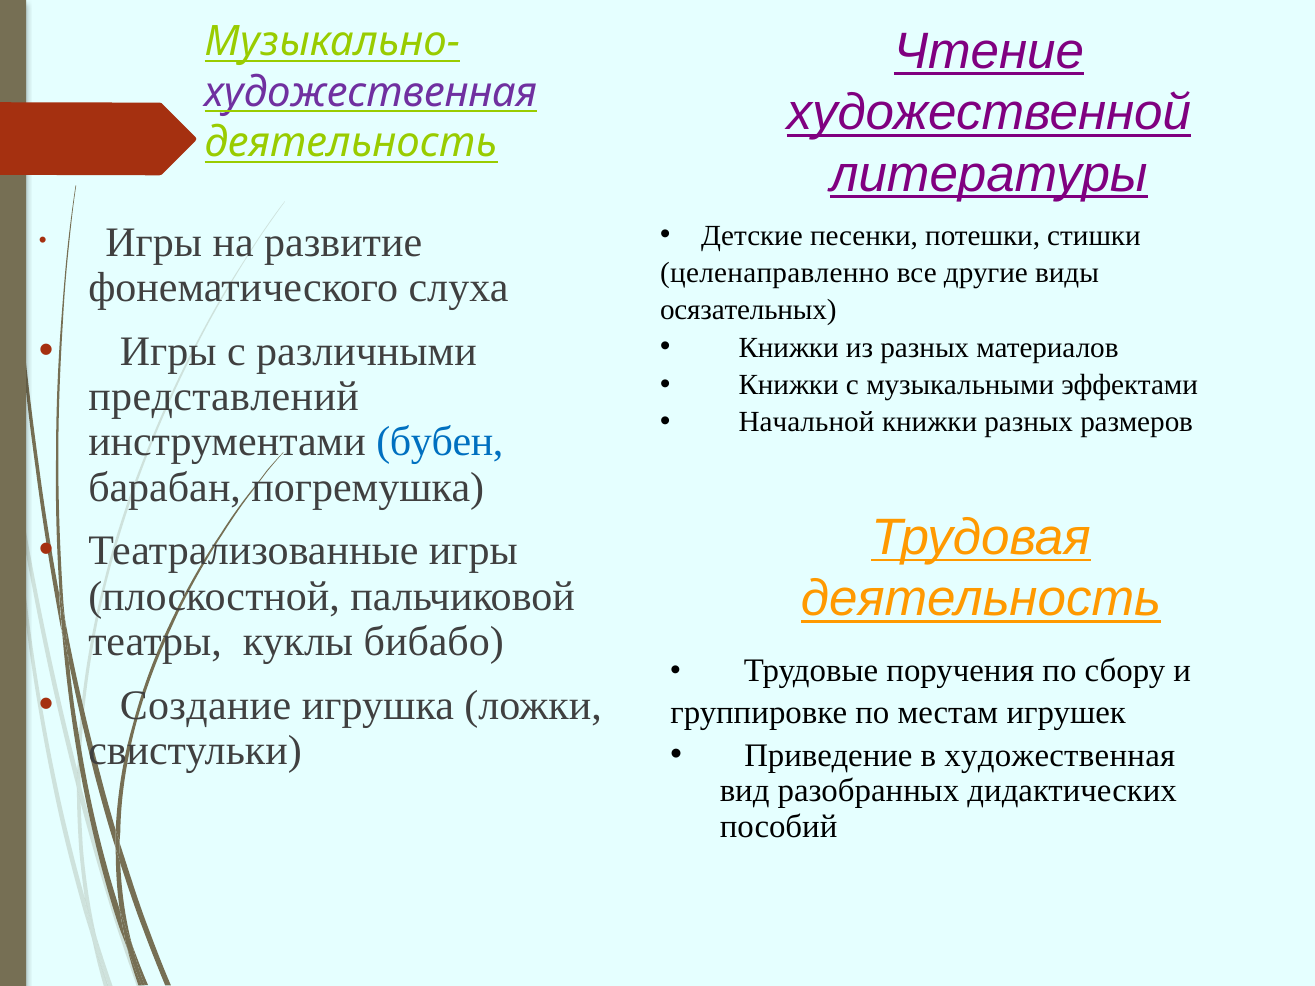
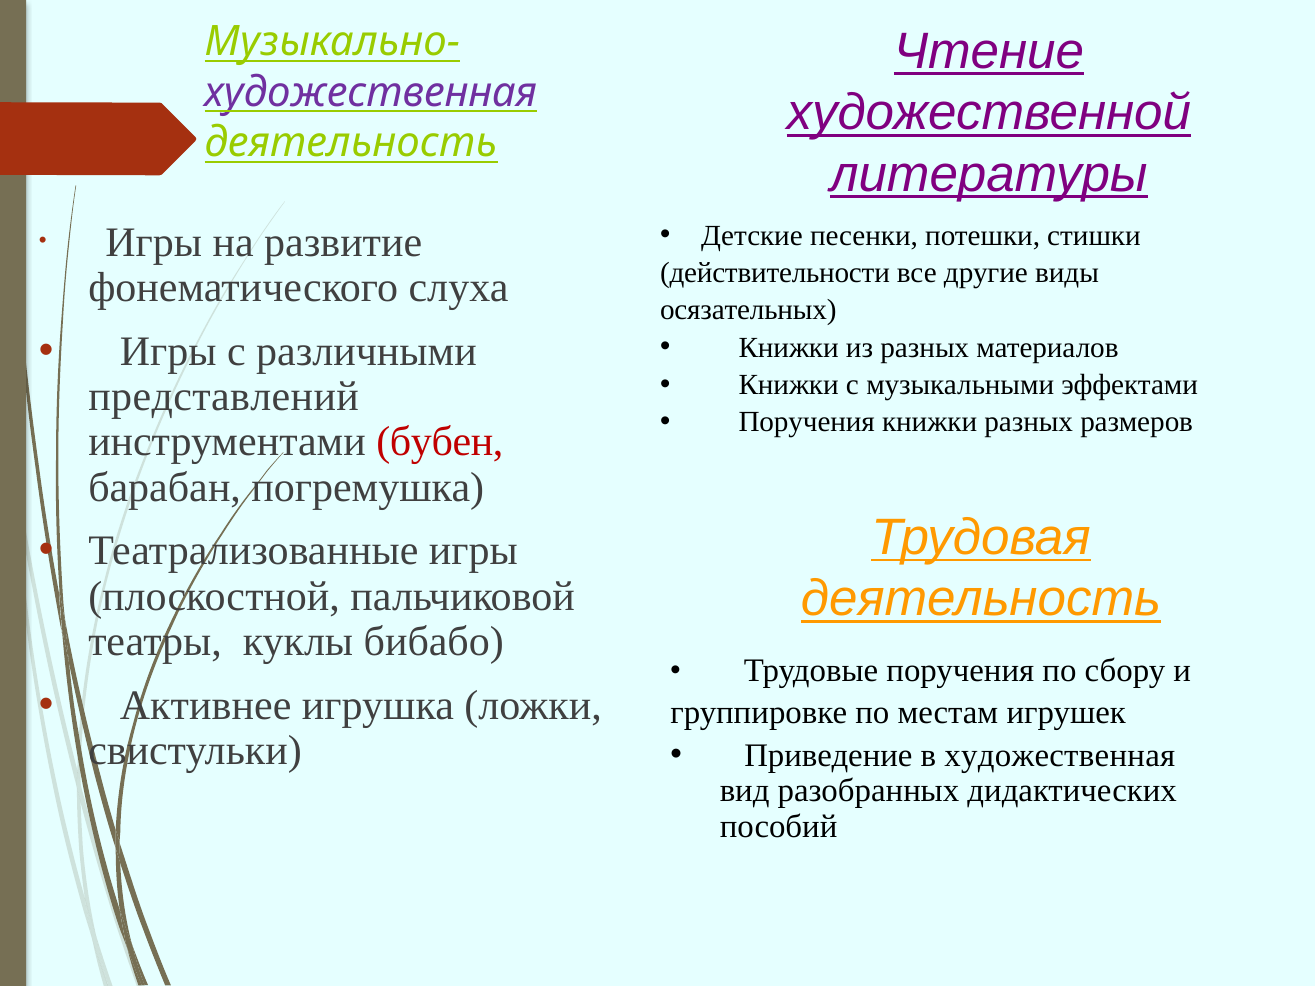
целенаправленно: целенаправленно -> действительности (775, 273)
Начальной: Начальной -> Поручения (807, 422)
бубен colour: blue -> red (440, 442)
Создание: Создание -> Активнее (206, 705)
